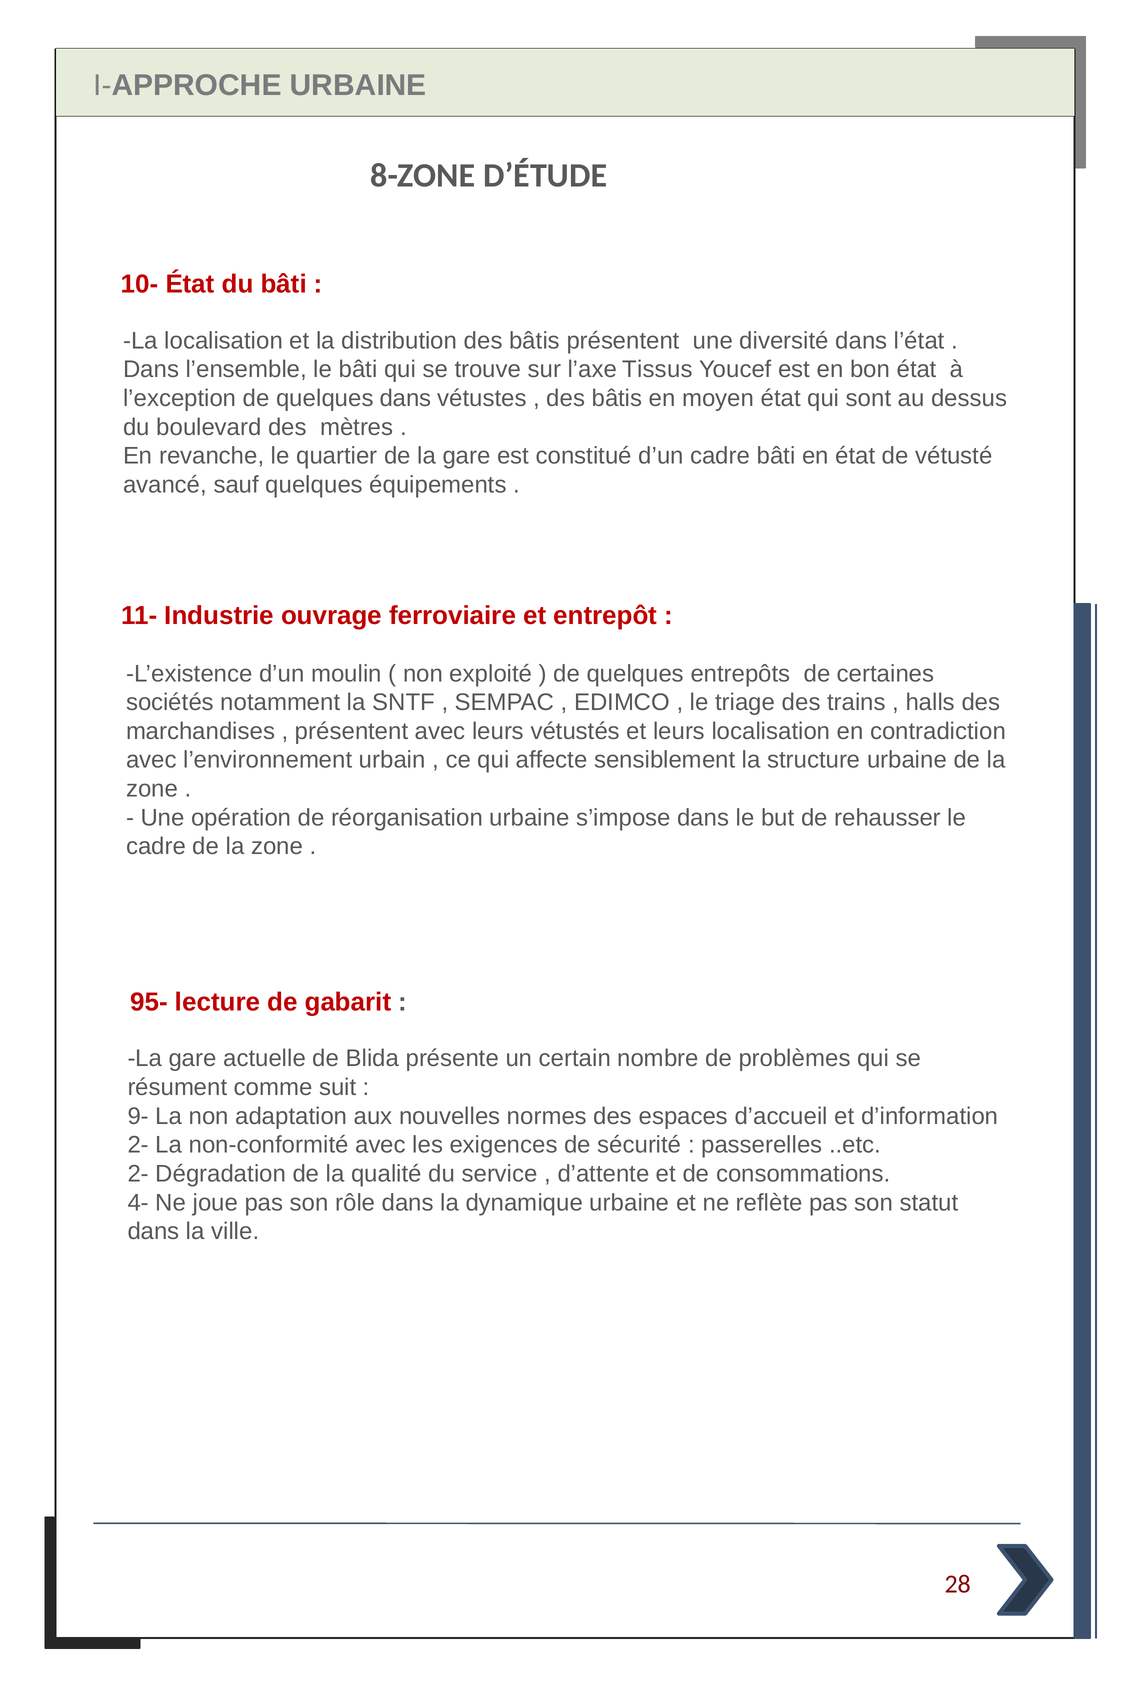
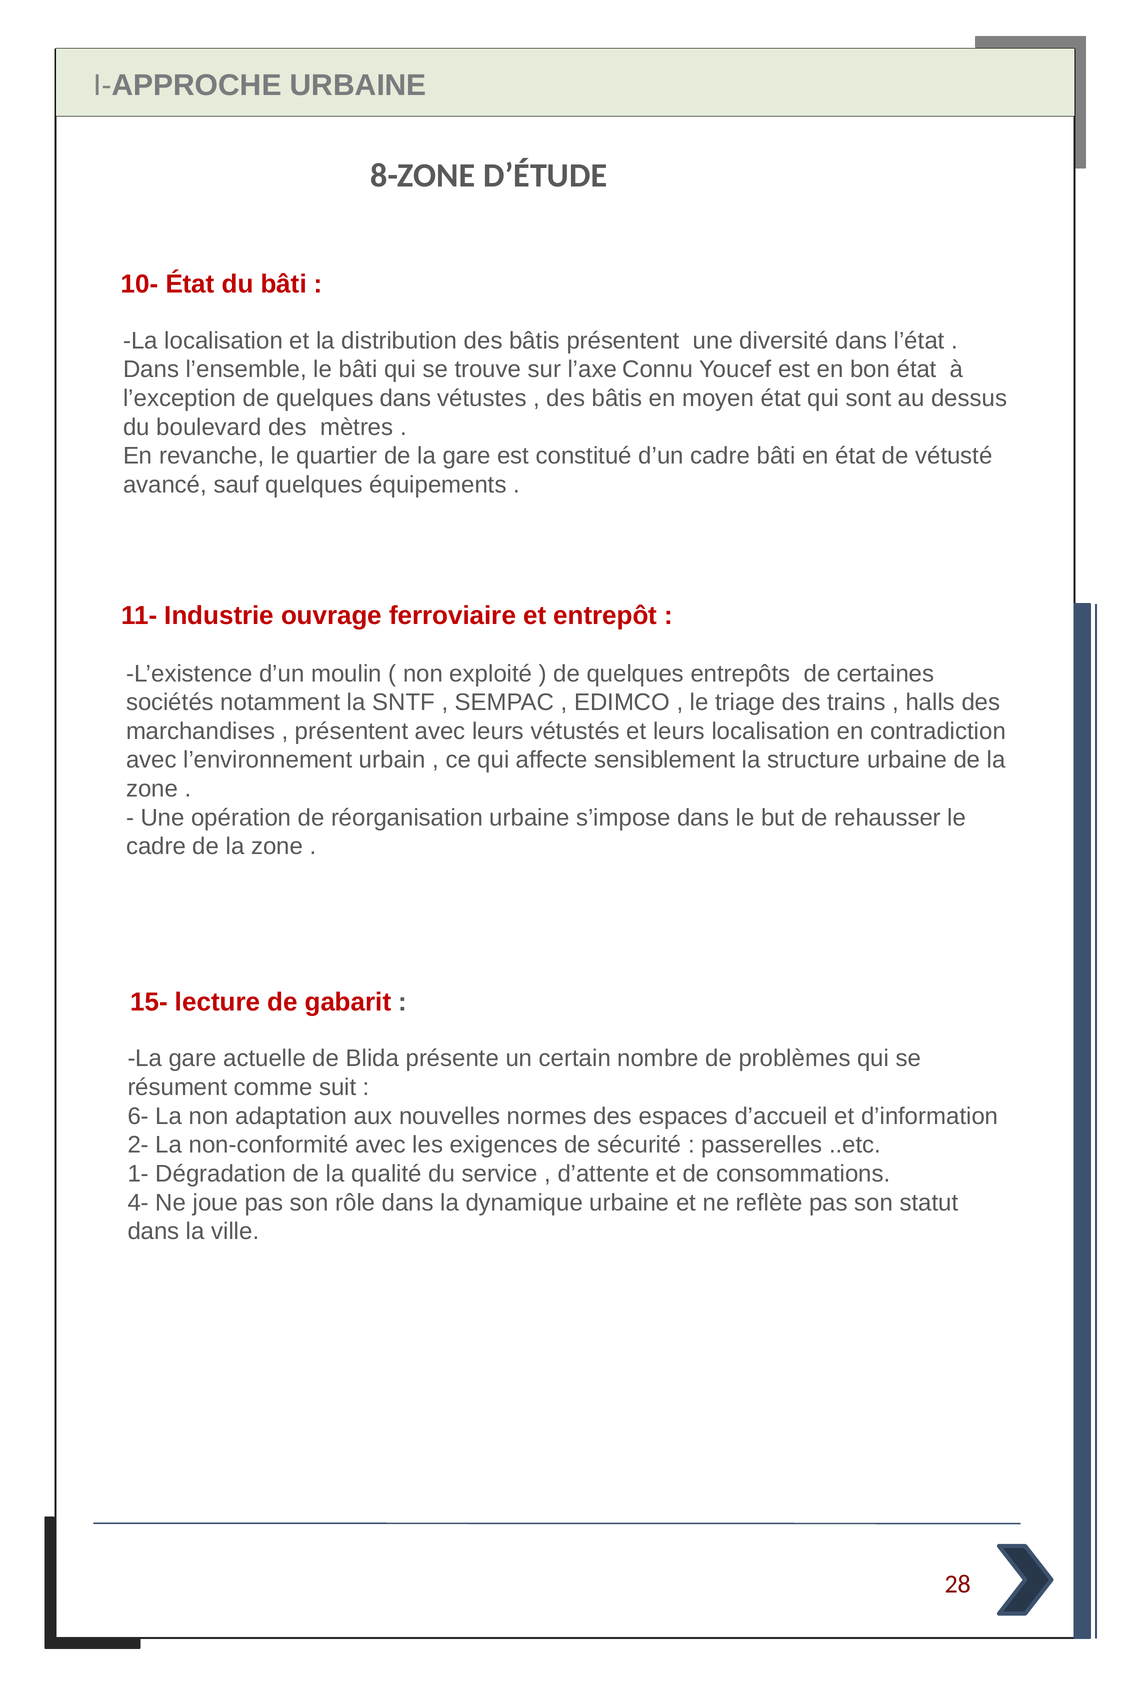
Tissus: Tissus -> Connu (658, 369)
95-: 95- -> 15- (149, 1002)
9-: 9- -> 6- (138, 1115)
2-: 2- -> 1- (138, 1173)
